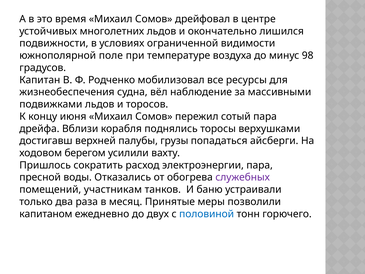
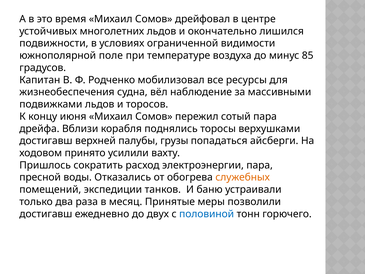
98: 98 -> 85 (308, 56)
берегом: берегом -> принято (85, 153)
служебных colour: purple -> orange (243, 177)
участникам: участникам -> экспедиции (113, 189)
капитаном: капитаном -> достигавш (46, 214)
